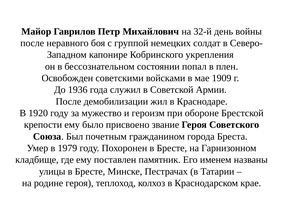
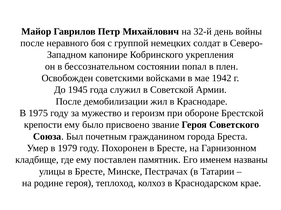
1909: 1909 -> 1942 (222, 78)
1936: 1936 -> 1945 (78, 90)
1920: 1920 -> 1975 (38, 113)
